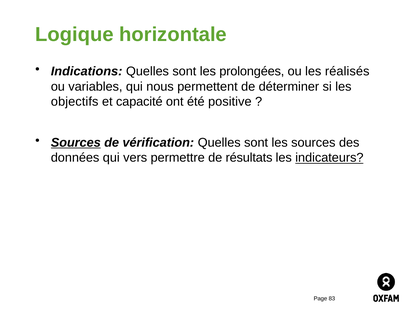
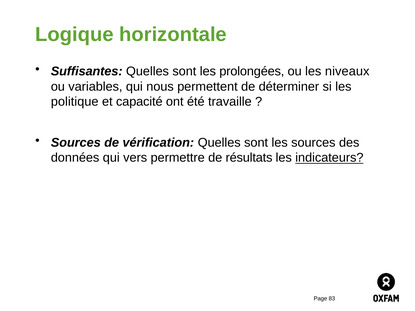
Indications: Indications -> Suffisantes (87, 71)
réalisés: réalisés -> niveaux (347, 71)
objectifs: objectifs -> politique (75, 102)
positive: positive -> travaille (230, 102)
Sources underline: present -> none (76, 143)
